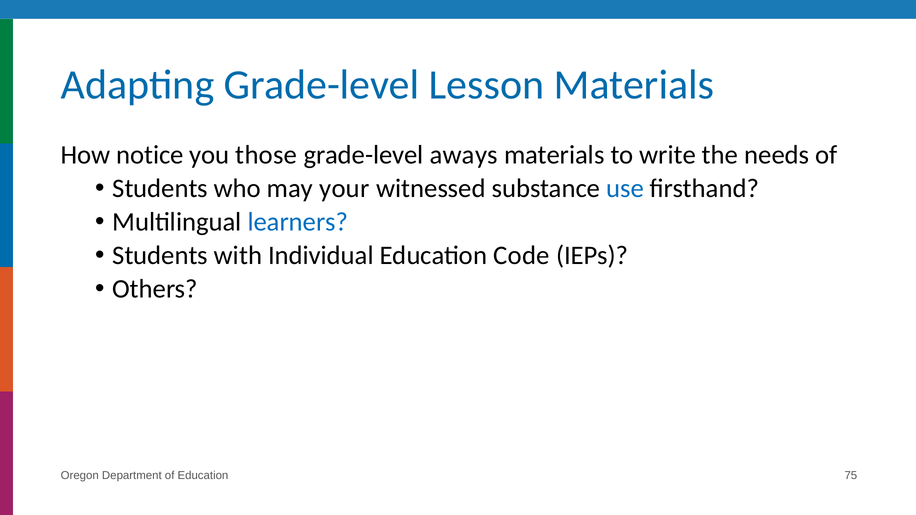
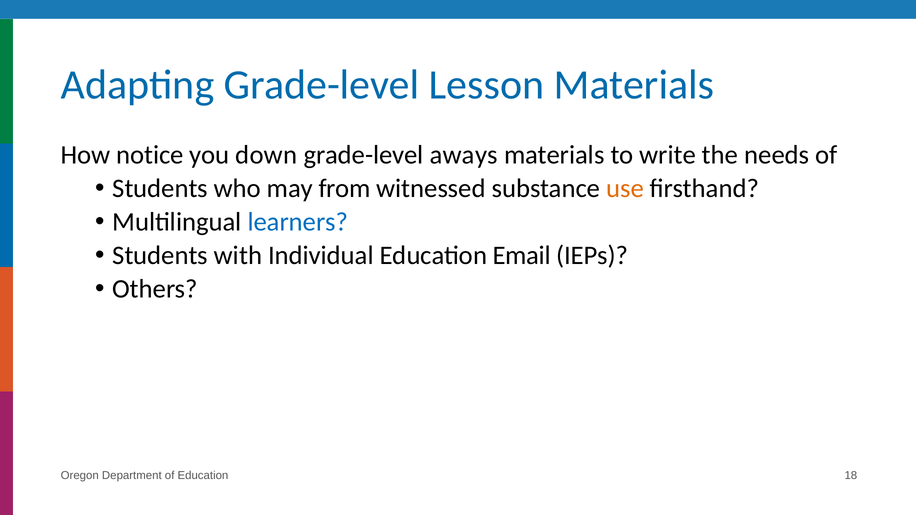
those: those -> down (266, 155)
your: your -> from (345, 188)
use colour: blue -> orange (625, 188)
Code: Code -> Email (522, 256)
75: 75 -> 18 (851, 476)
